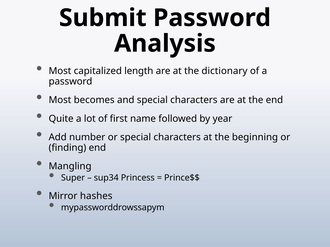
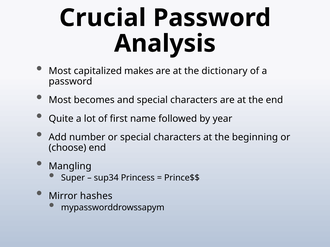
Submit: Submit -> Crucial (103, 18)
length: length -> makes (139, 71)
finding: finding -> choose (67, 148)
